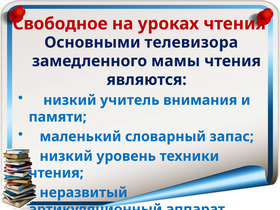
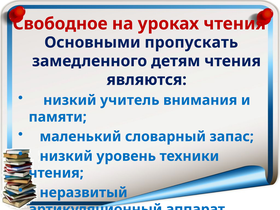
телевизора: телевизора -> пропускать (191, 42)
мамы: мамы -> детям (176, 61)
